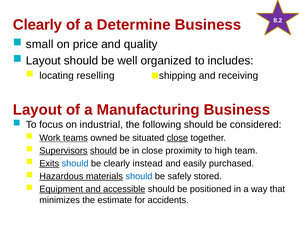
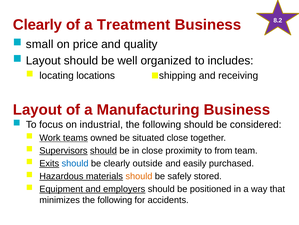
Determine: Determine -> Treatment (134, 25)
reselling: reselling -> locations (96, 75)
close underline: present -> none (177, 137)
high: high -> from (223, 150)
instead: instead -> outside (148, 163)
should colour: blue -> orange (139, 176)
accessible: accessible -> employers (124, 188)
minimizes the estimate: estimate -> following (115, 199)
